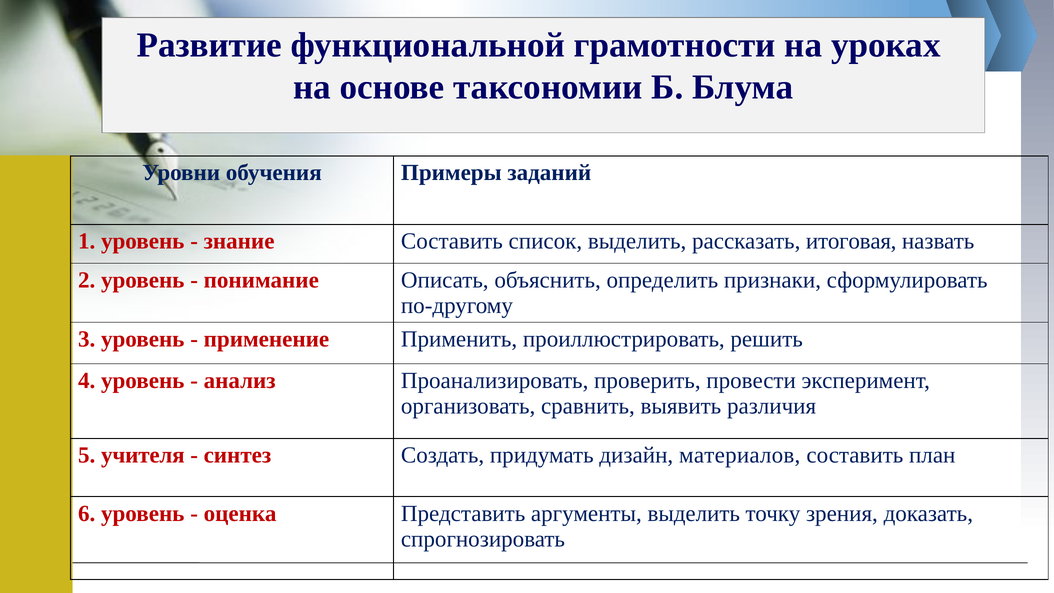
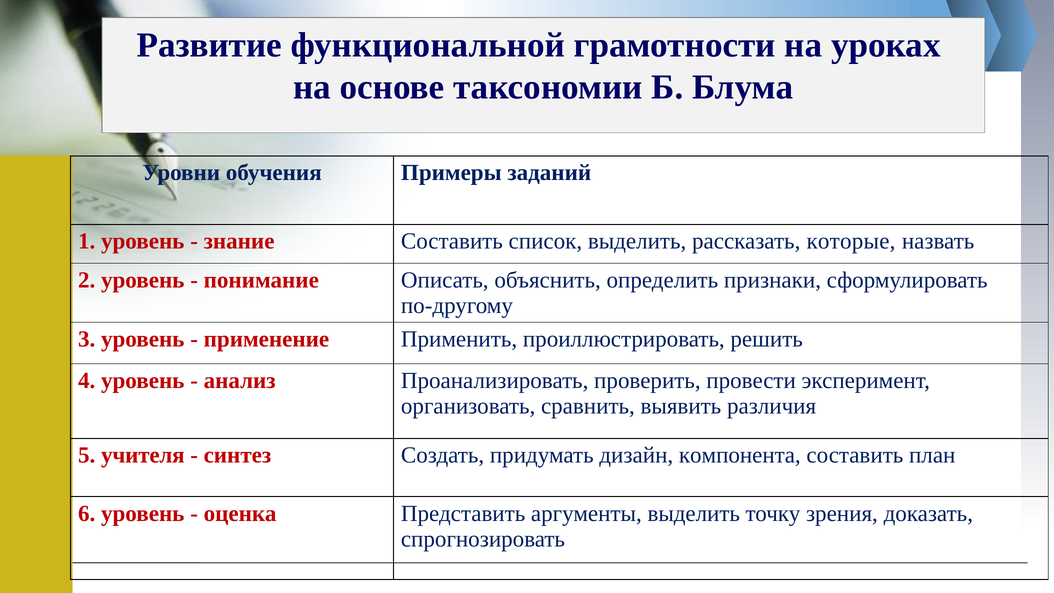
итоговая: итоговая -> которые (851, 241)
материалов: материалов -> компонента (740, 455)
